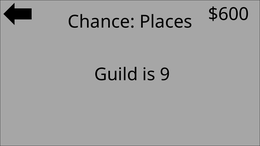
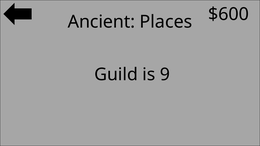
Chance: Chance -> Ancient (101, 22)
